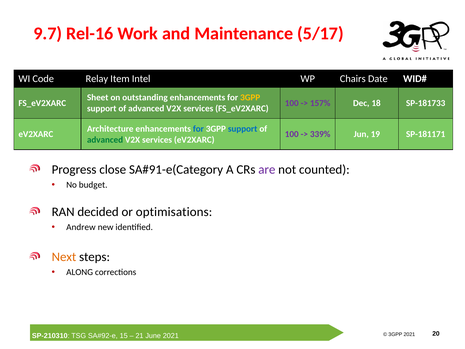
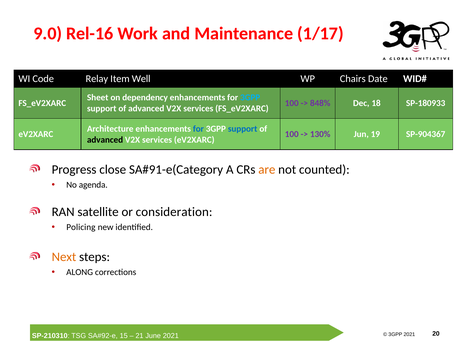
9.7: 9.7 -> 9.0 (48, 34)
5/17: 5/17 -> 1/17 (320, 34)
Intel: Intel -> Well (141, 79)
outstanding: outstanding -> dependency (145, 97)
3GPP colour: yellow -> light blue (250, 97)
157%: 157% -> 848% (320, 103)
SP-181733: SP-181733 -> SP-180933 (426, 103)
339%: 339% -> 130% (320, 134)
SP-181171: SP-181171 -> SP-904367 (426, 134)
advanced colour: green -> black (105, 140)
are colour: purple -> orange (267, 169)
budget: budget -> agenda (93, 185)
decided: decided -> satellite (98, 212)
optimisations: optimisations -> consideration (174, 212)
Andrew: Andrew -> Policing (81, 227)
